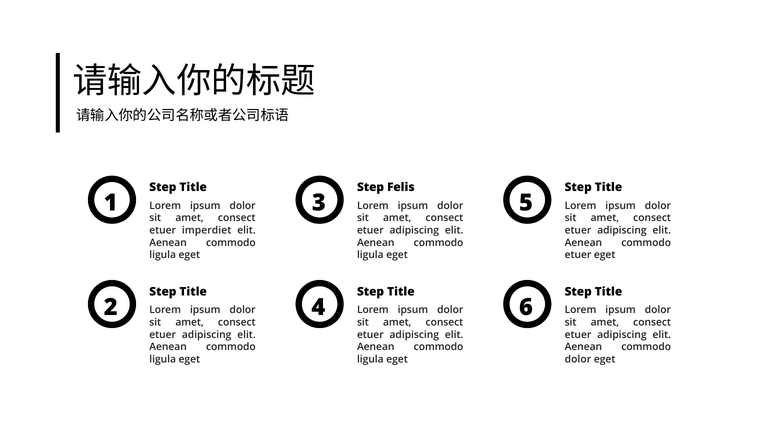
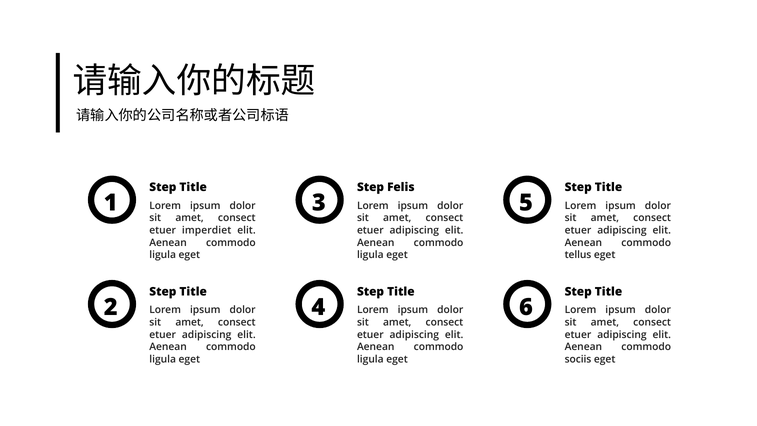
etuer: etuer -> tellus (578, 255)
dolor: dolor -> sociis (578, 359)
